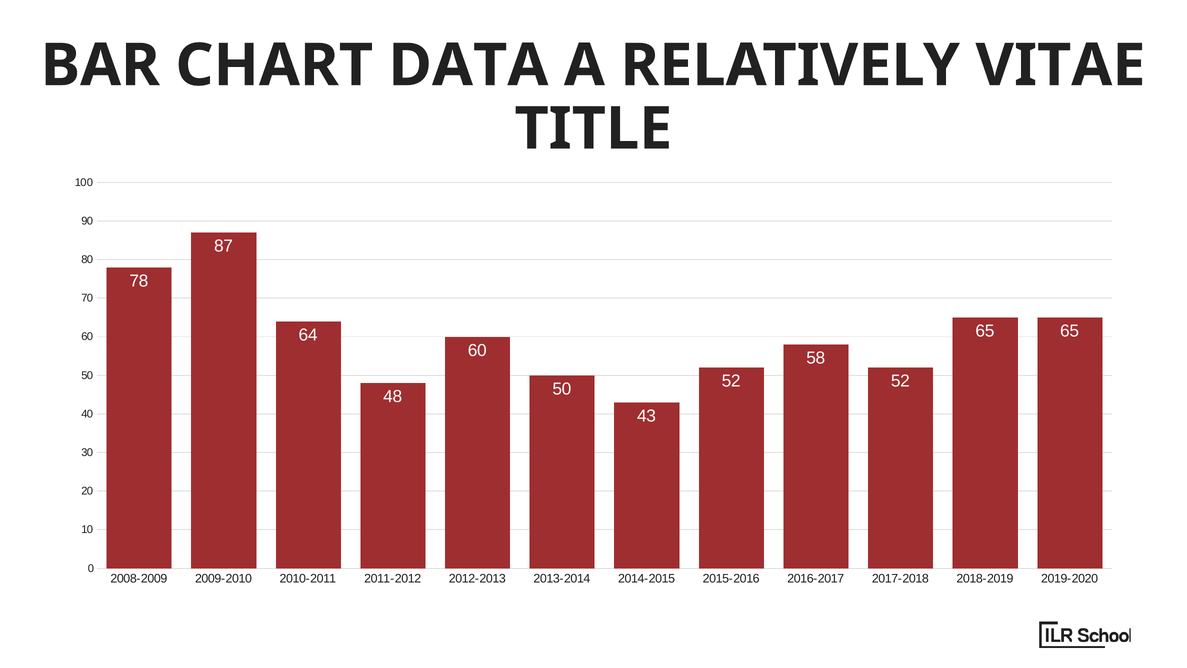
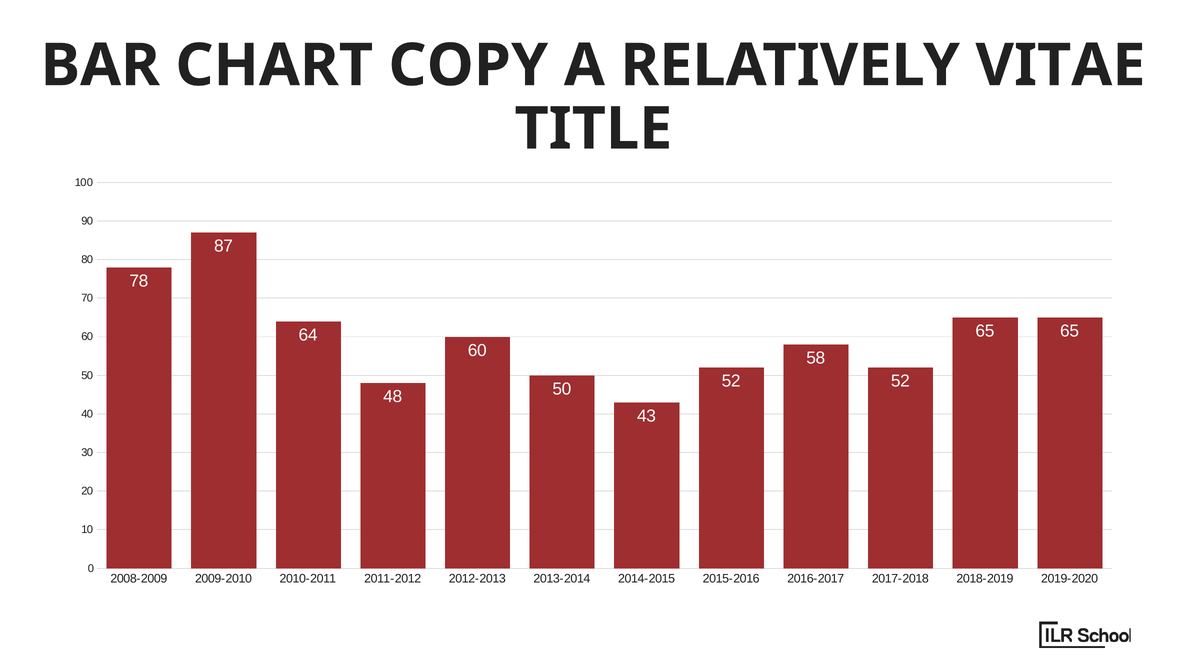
DATA: DATA -> COPY (468, 66)
